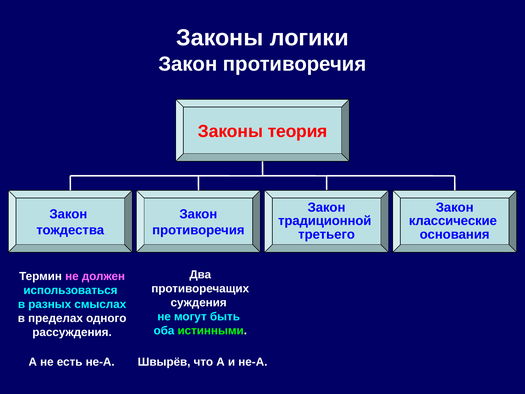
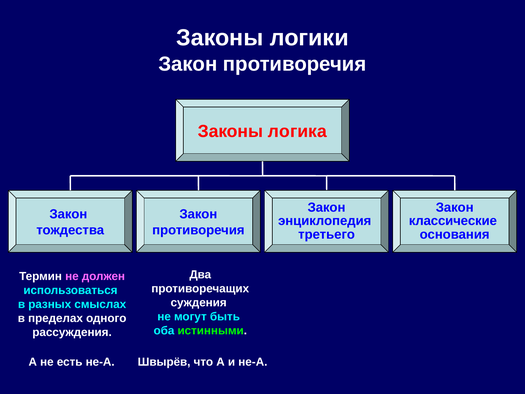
теория: теория -> логика (297, 131)
традиционной: традиционной -> энциклопедия (325, 221)
